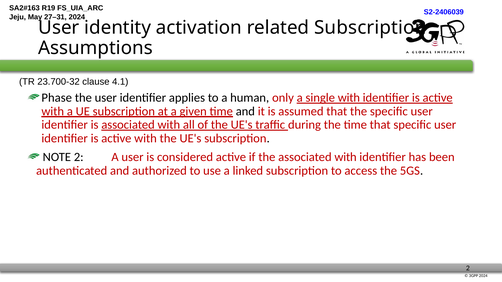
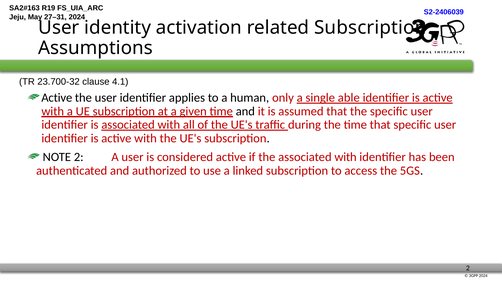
Phase: Phase -> Active (57, 98)
single with: with -> able (349, 98)
